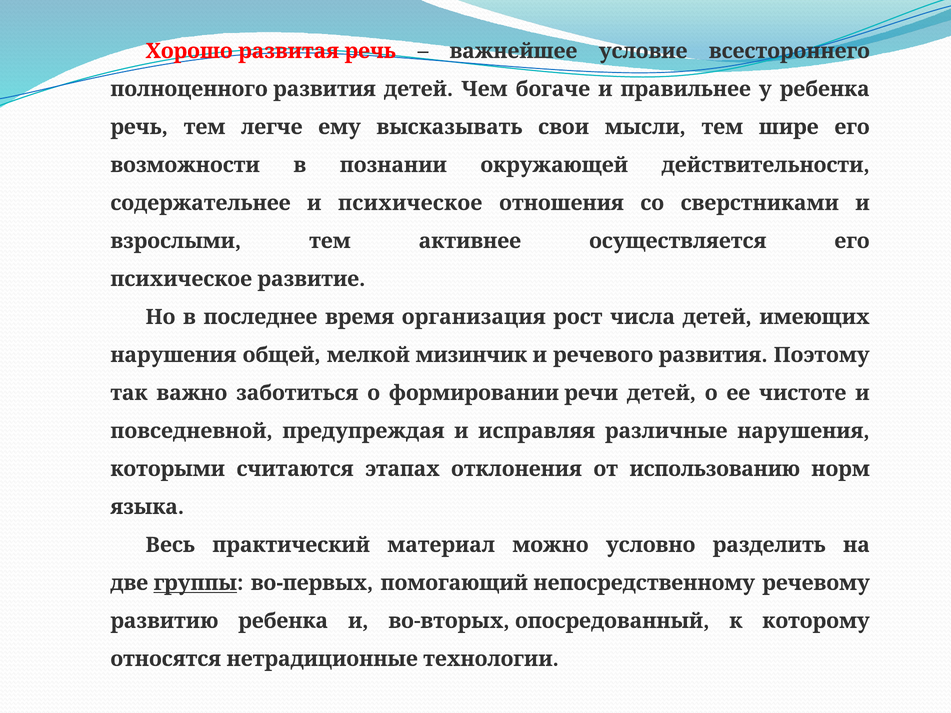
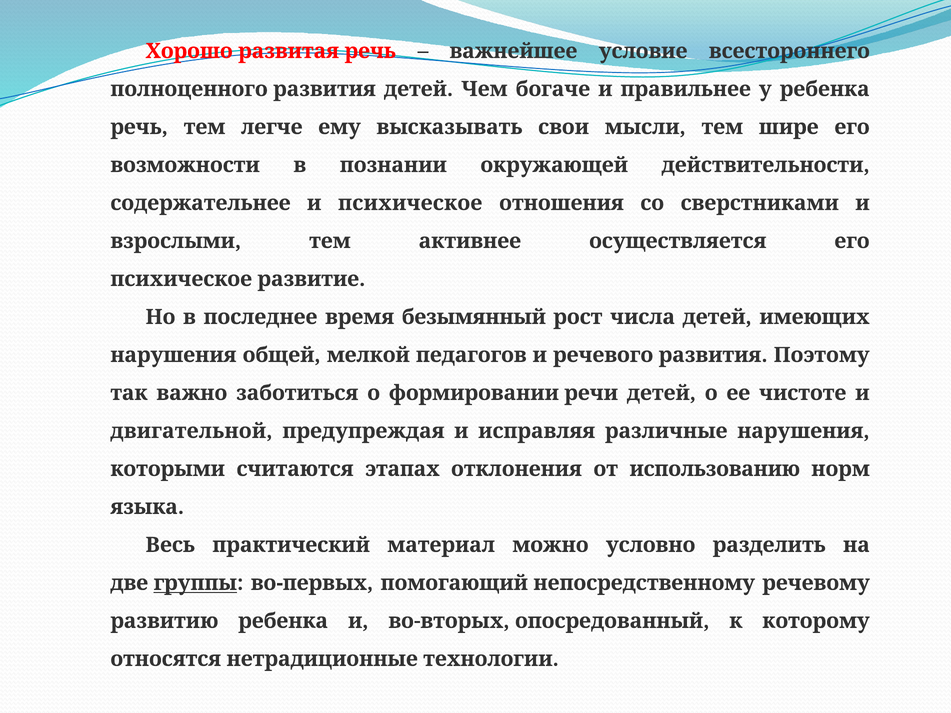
организация: организация -> безымянный (474, 317)
мизинчик: мизинчик -> педагогов (471, 355)
повседневной: повседневной -> двигательной (191, 431)
